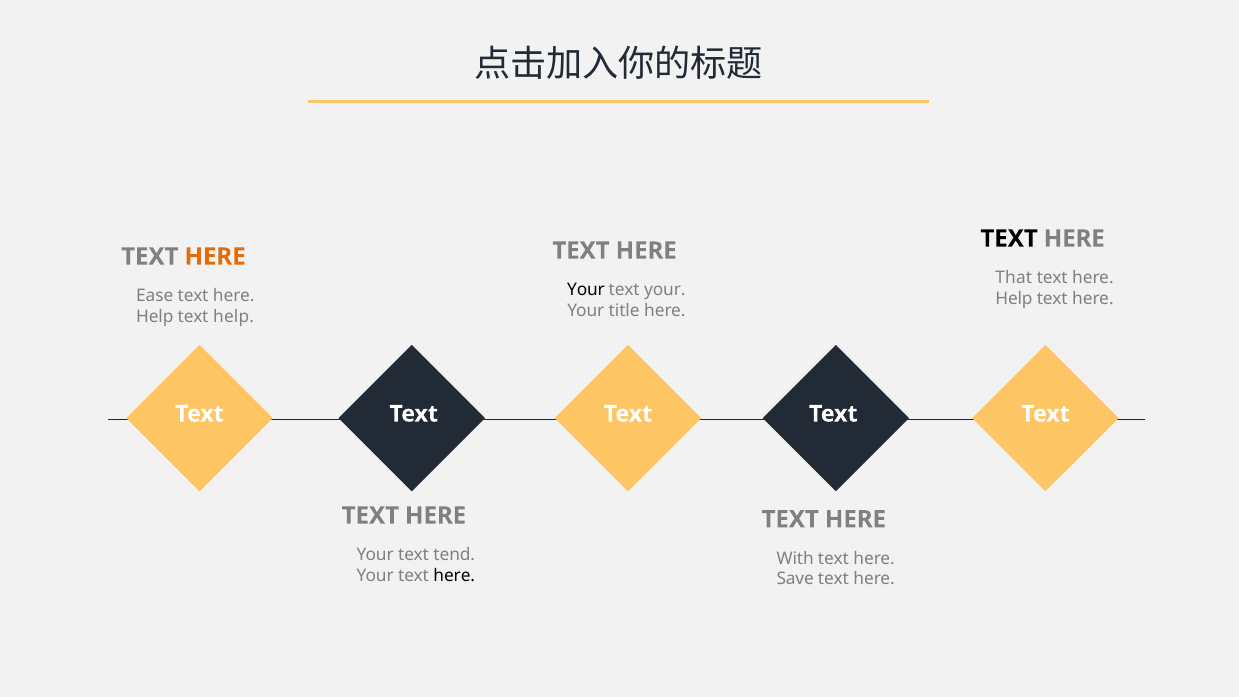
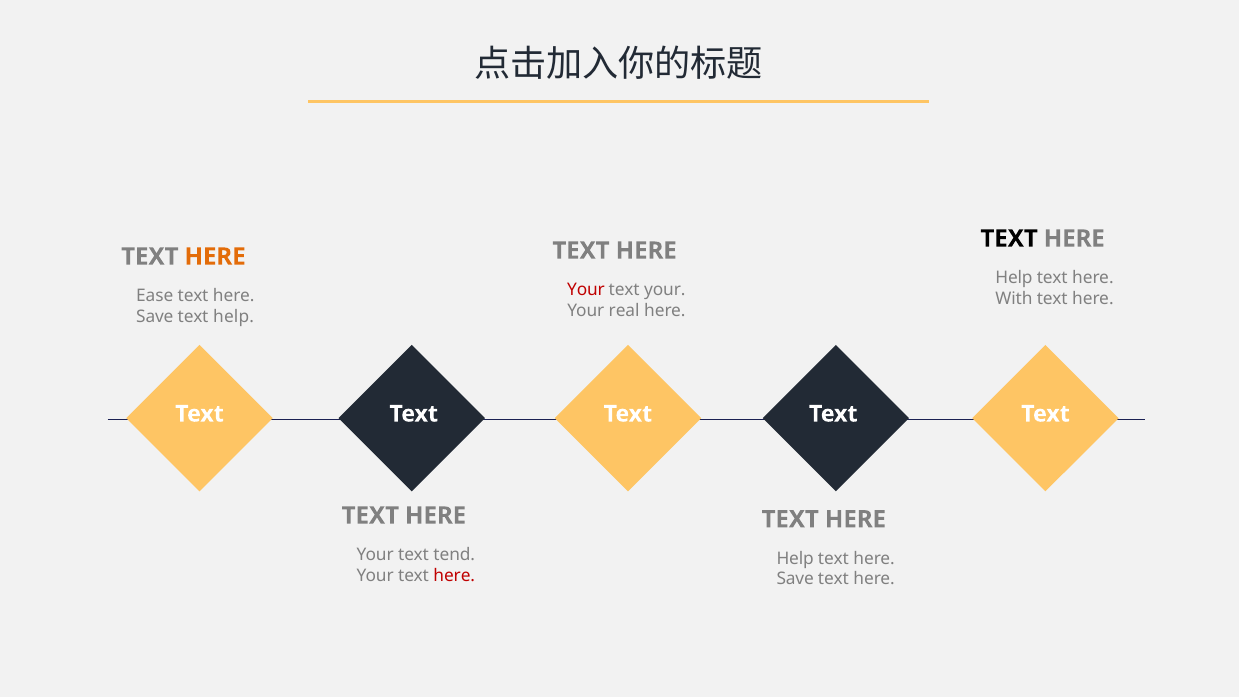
That: That -> Help (1014, 278)
Your colour: black -> red (586, 290)
Help: Help -> With (1014, 299)
title: title -> real (624, 311)
Help: Help -> Save (155, 317)
With: With -> Help (795, 559)
here colour: black -> red (454, 576)
